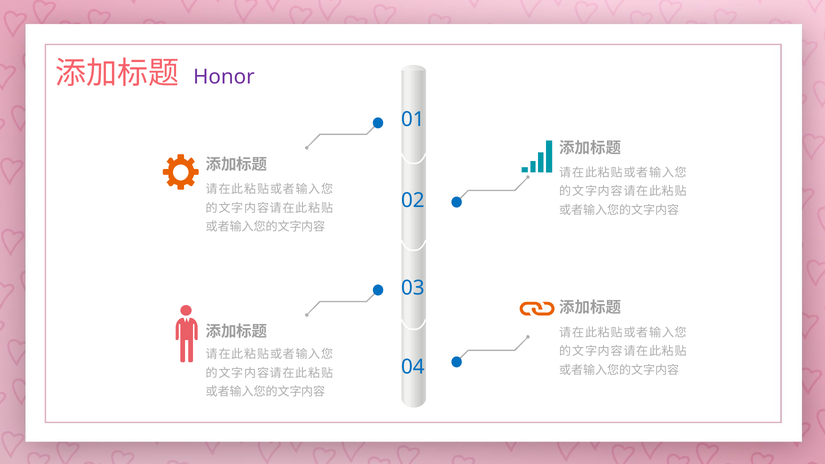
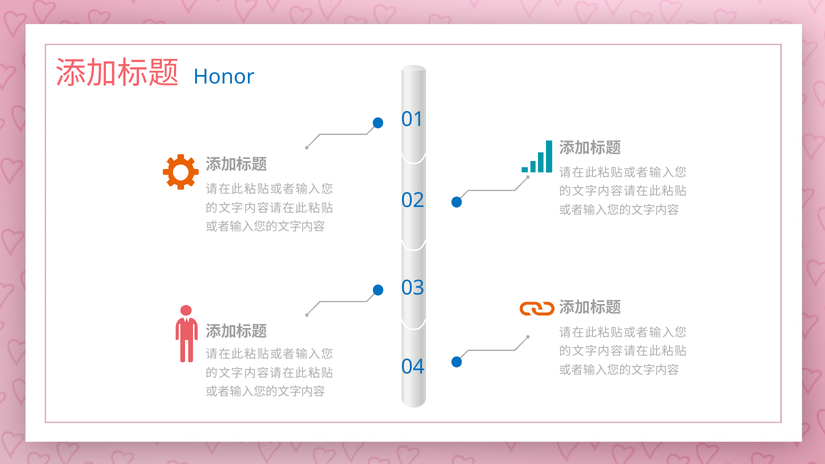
Honor colour: purple -> blue (224, 77)
